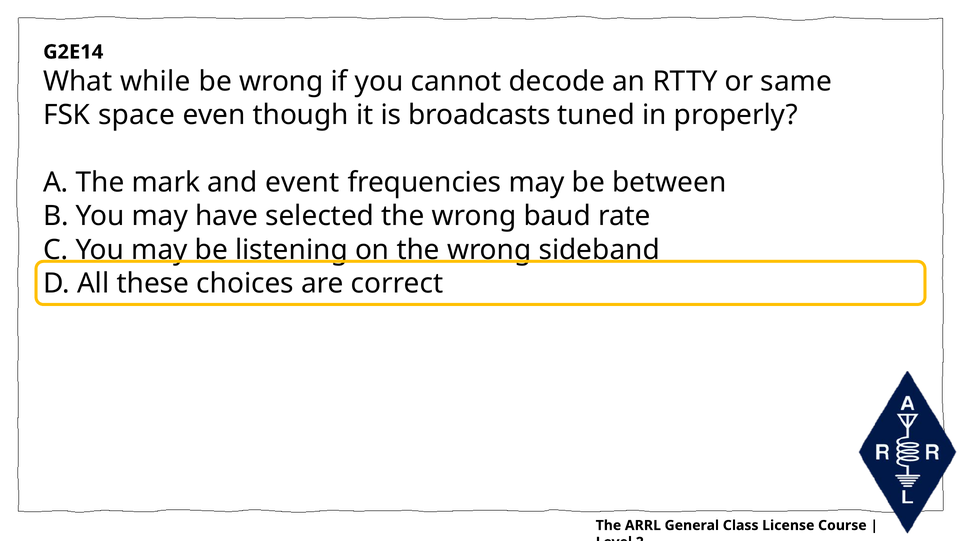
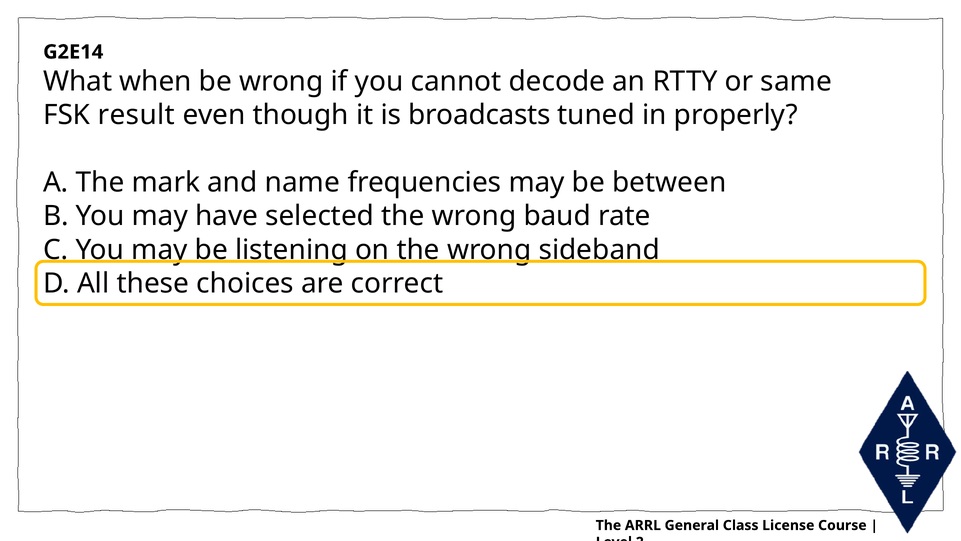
while: while -> when (156, 81)
space: space -> result (136, 115)
event: event -> name (302, 182)
